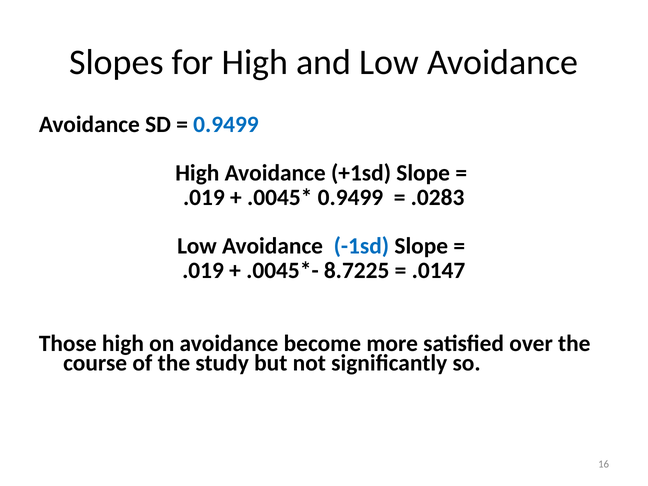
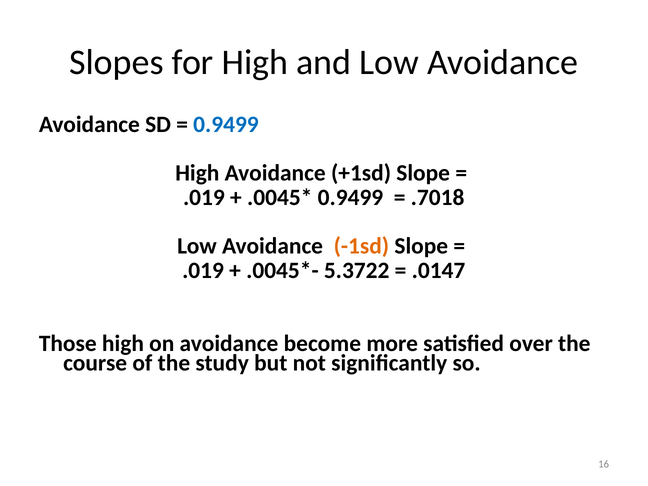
.0283: .0283 -> .7018 (438, 198)
-1sd colour: blue -> orange (361, 246)
8.7225: 8.7225 -> 5.3722 (357, 271)
